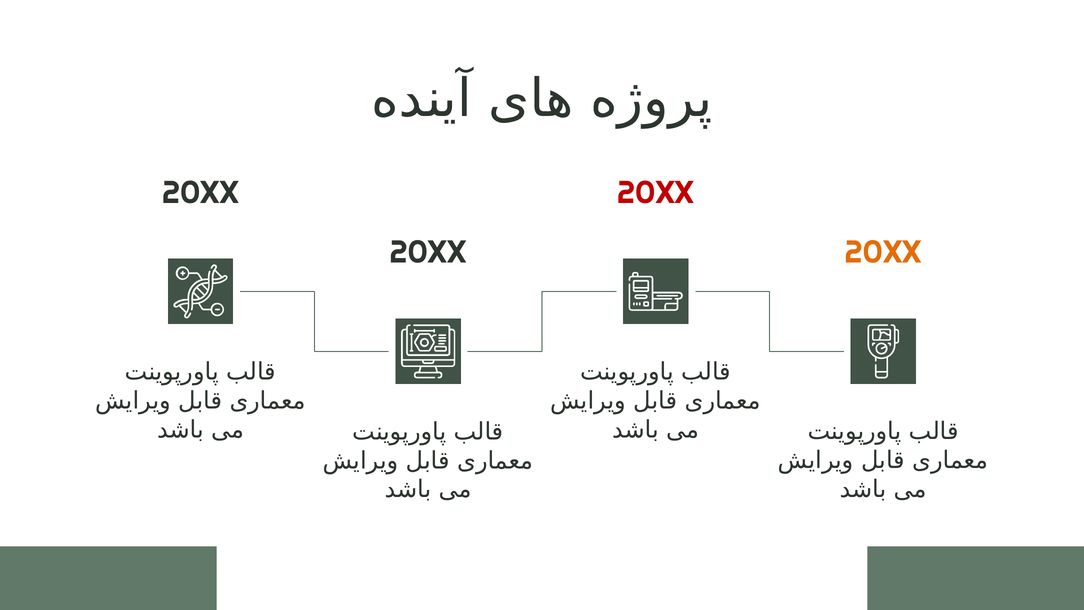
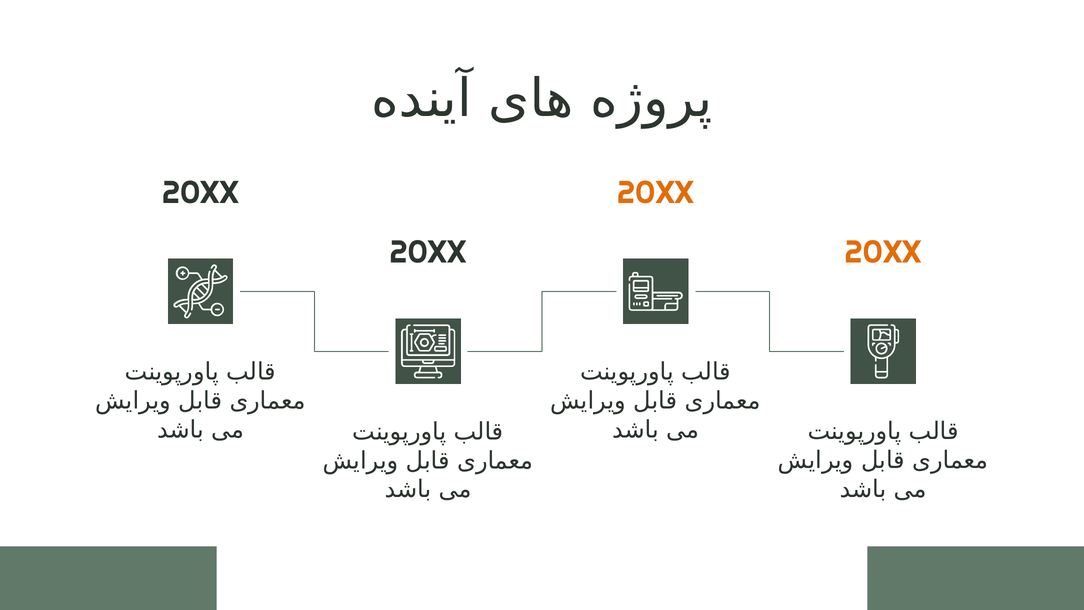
20XX colour: red -> orange (656, 193)
